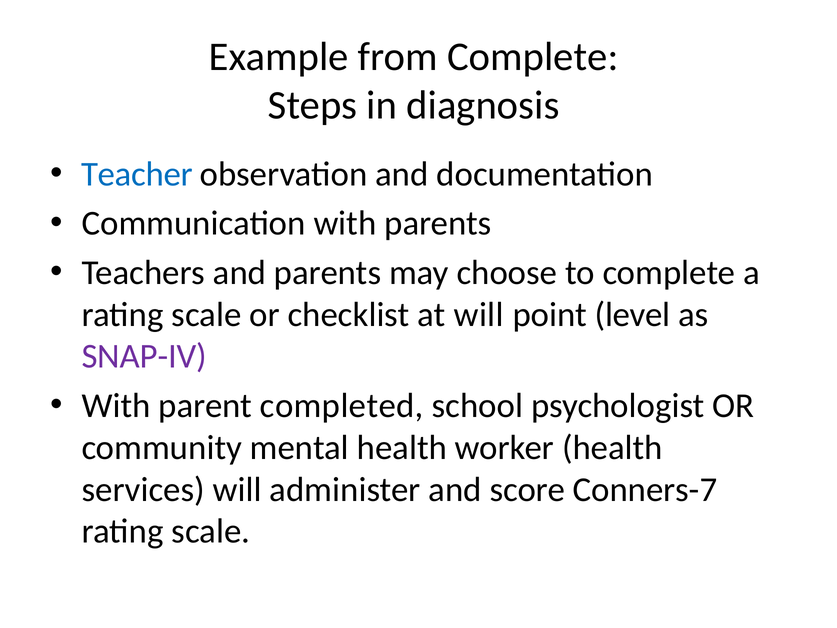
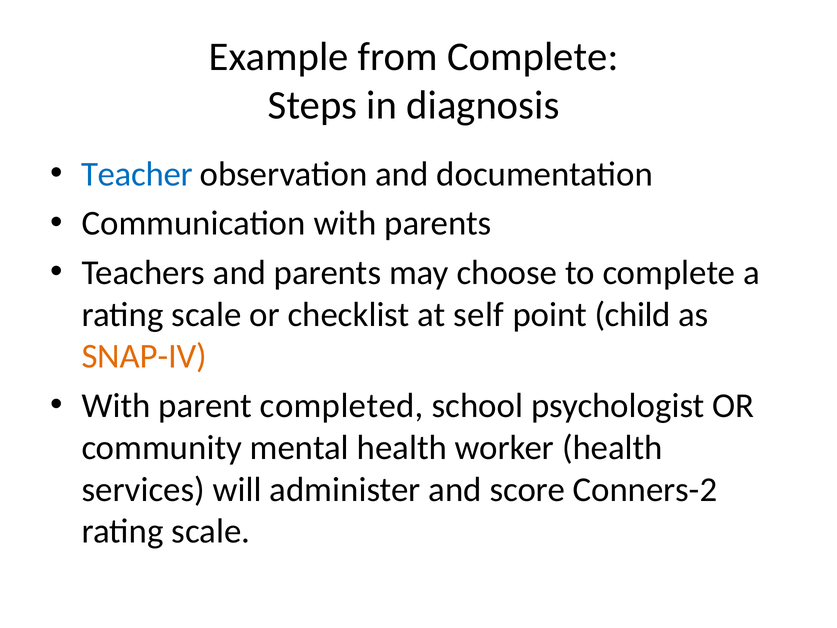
at will: will -> self (479, 314)
level: level -> child (633, 314)
SNAP-IV colour: purple -> orange (144, 356)
Conners-7: Conners-7 -> Conners-2 (645, 489)
